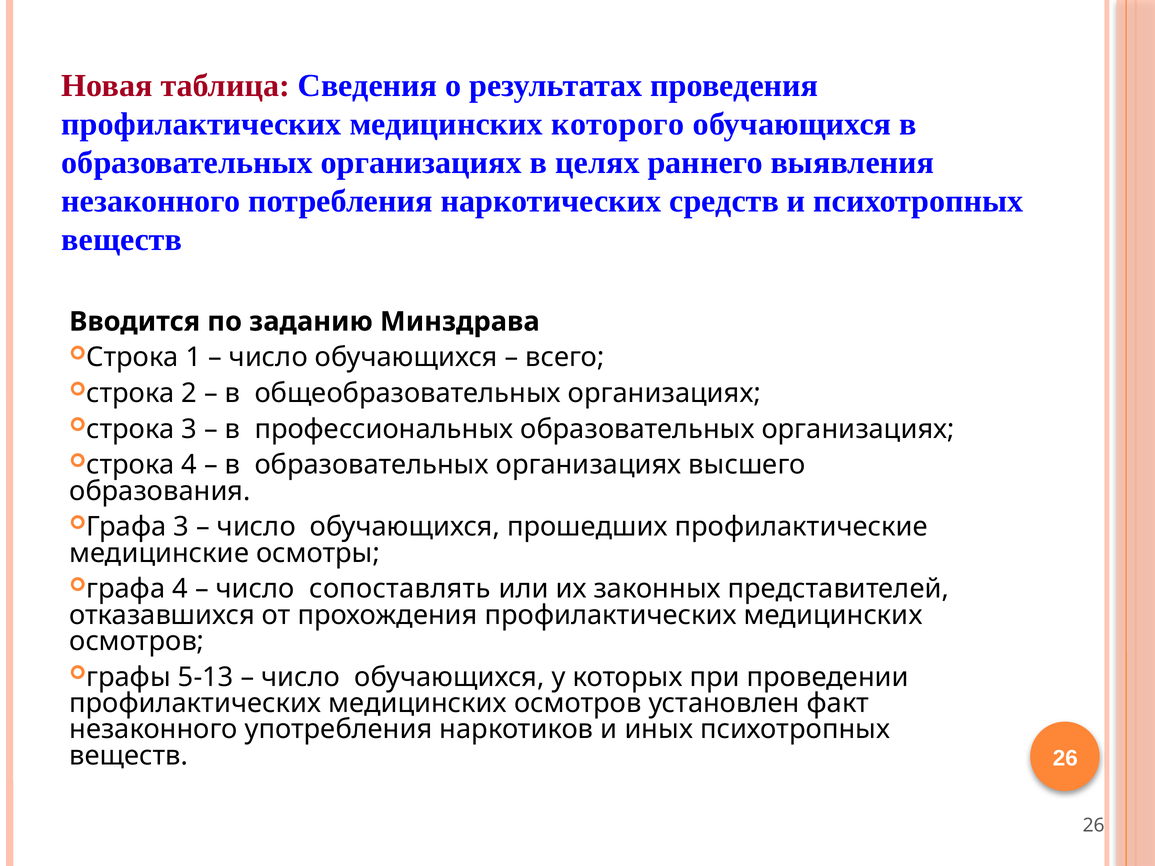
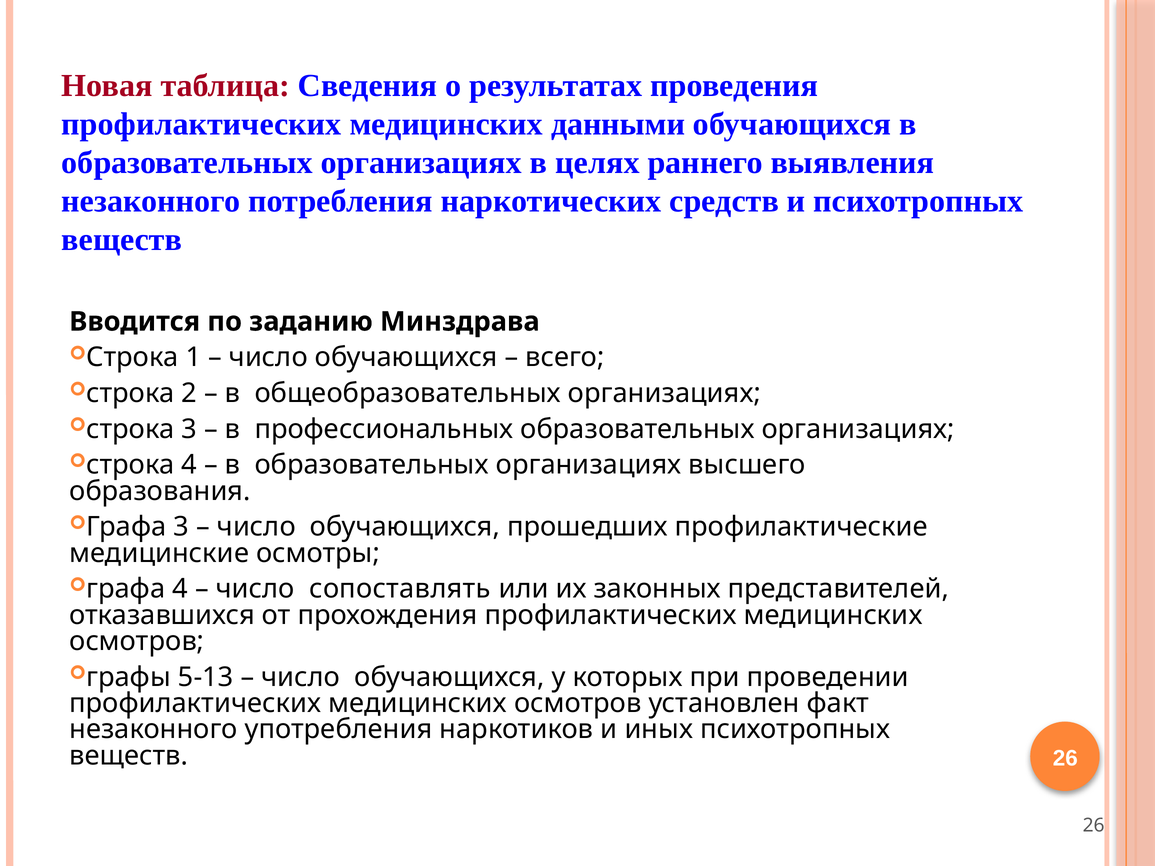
которого: которого -> данными (618, 124)
